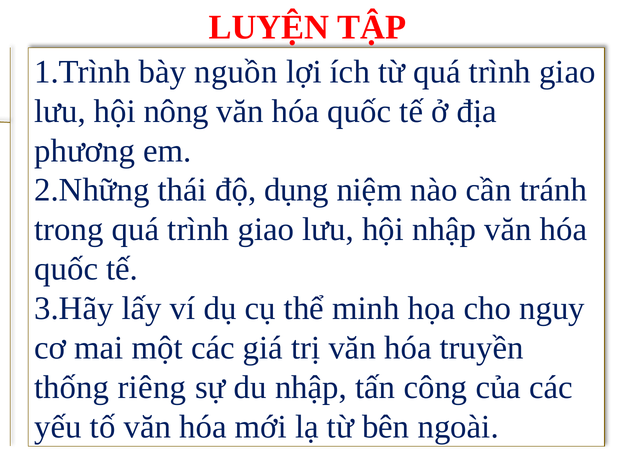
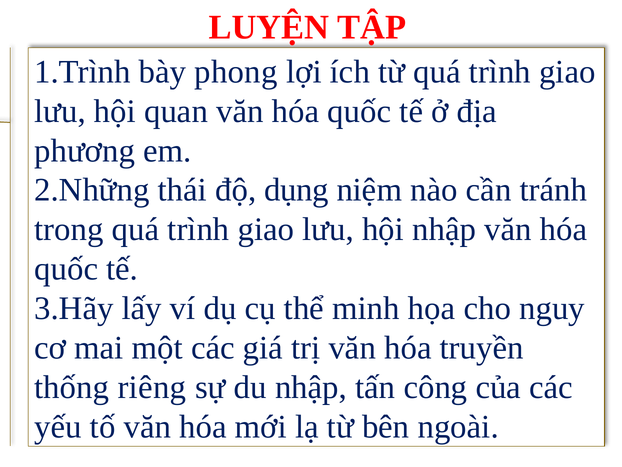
nguồn: nguồn -> phong (236, 72)
nông: nông -> quan (176, 111)
